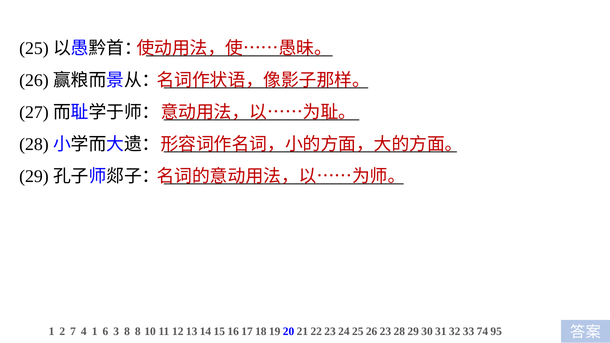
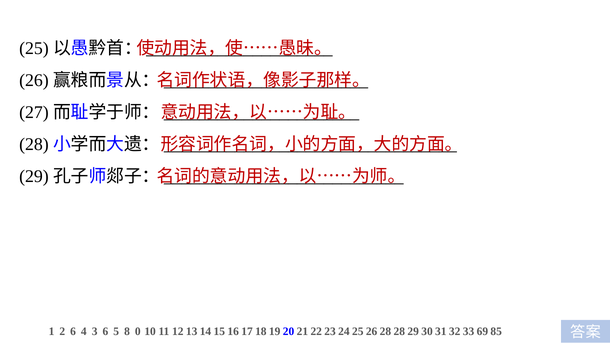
2 7: 7 -> 6 (73, 332)
4 1: 1 -> 3 (95, 332)
3: 3 -> 5 (116, 332)
8 8: 8 -> 0 (138, 332)
23: 23 -> 28 (385, 332)
74: 74 -> 69 (482, 332)
95: 95 -> 85 (496, 332)
